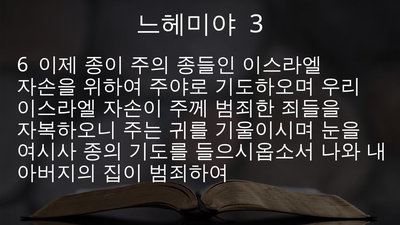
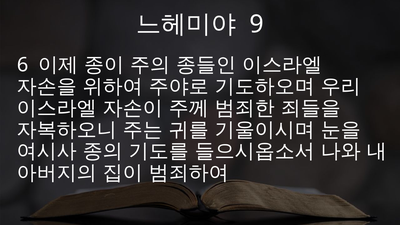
3: 3 -> 9 (257, 24)
